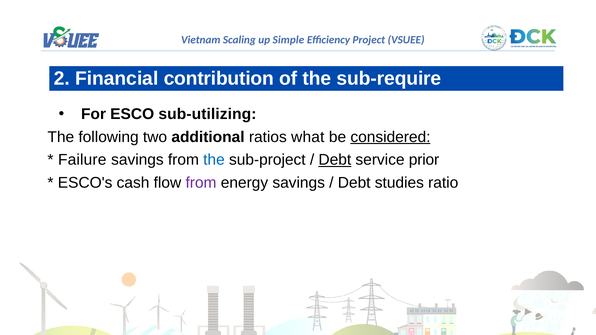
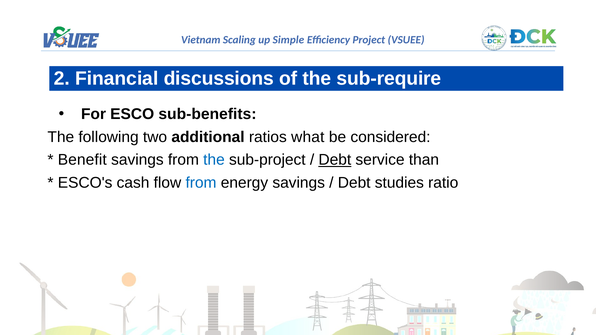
contribution: contribution -> discussions (219, 79)
sub-utilizing: sub-utilizing -> sub-benefits (207, 114)
considered underline: present -> none (390, 137)
Failure: Failure -> Benefit (82, 160)
prior: prior -> than (424, 160)
from colour: purple -> blue (201, 183)
